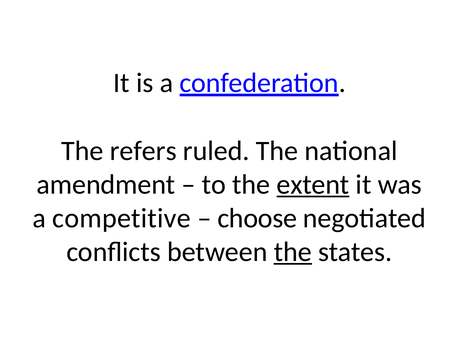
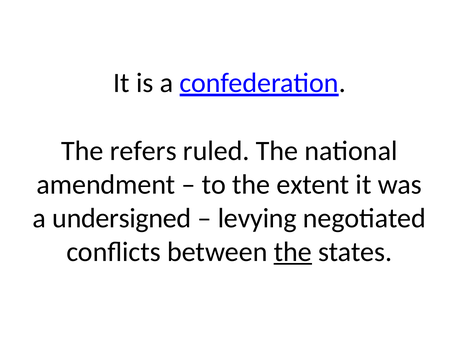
extent underline: present -> none (313, 185)
competitive: competitive -> undersigned (122, 218)
choose: choose -> levying (257, 218)
